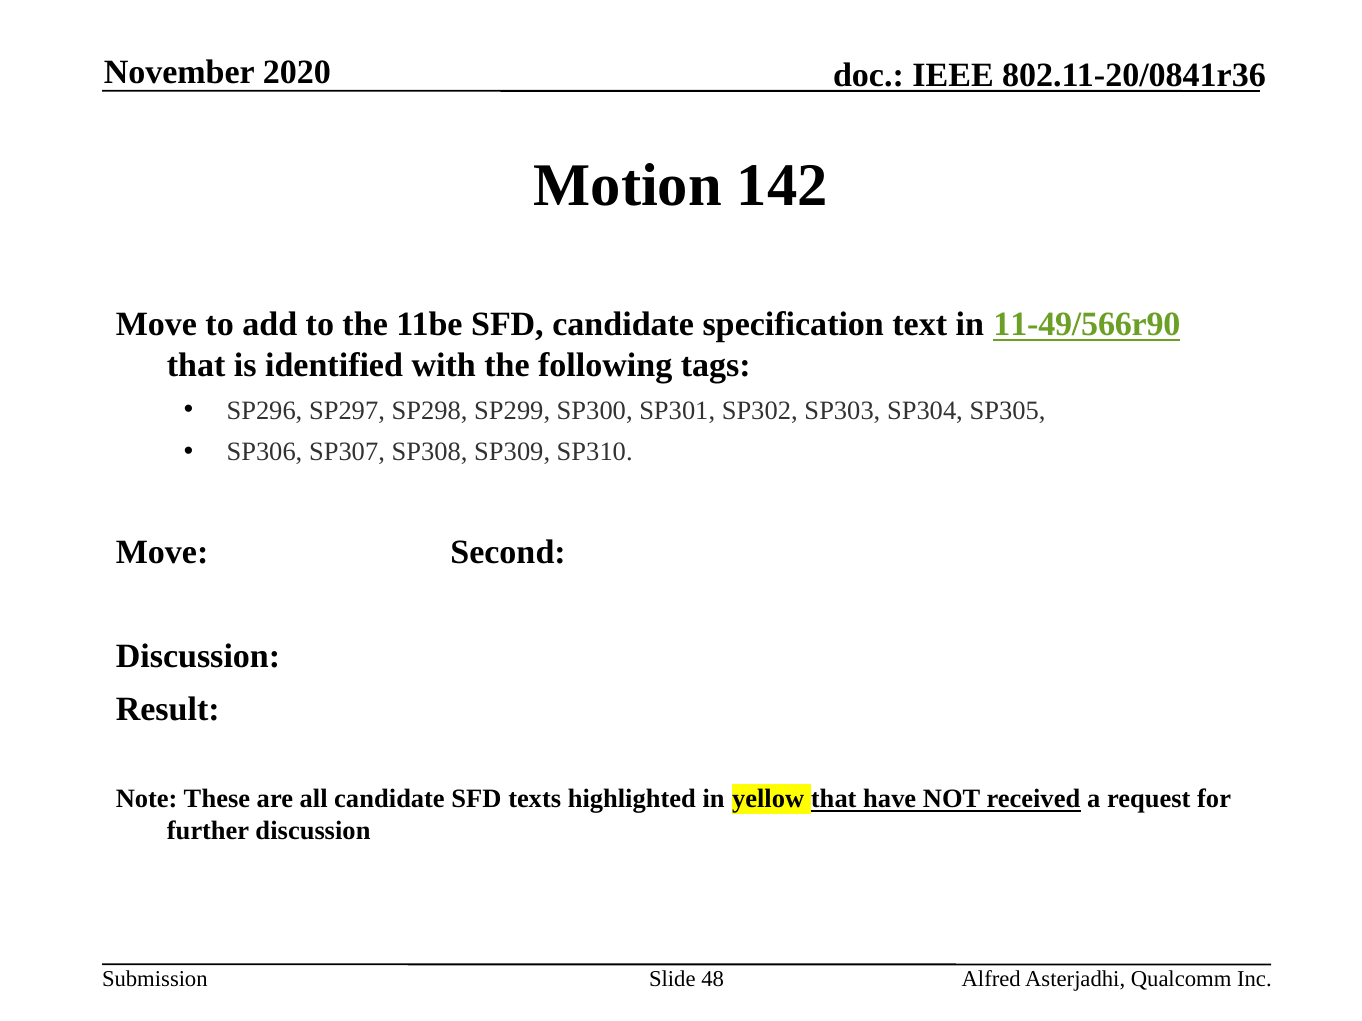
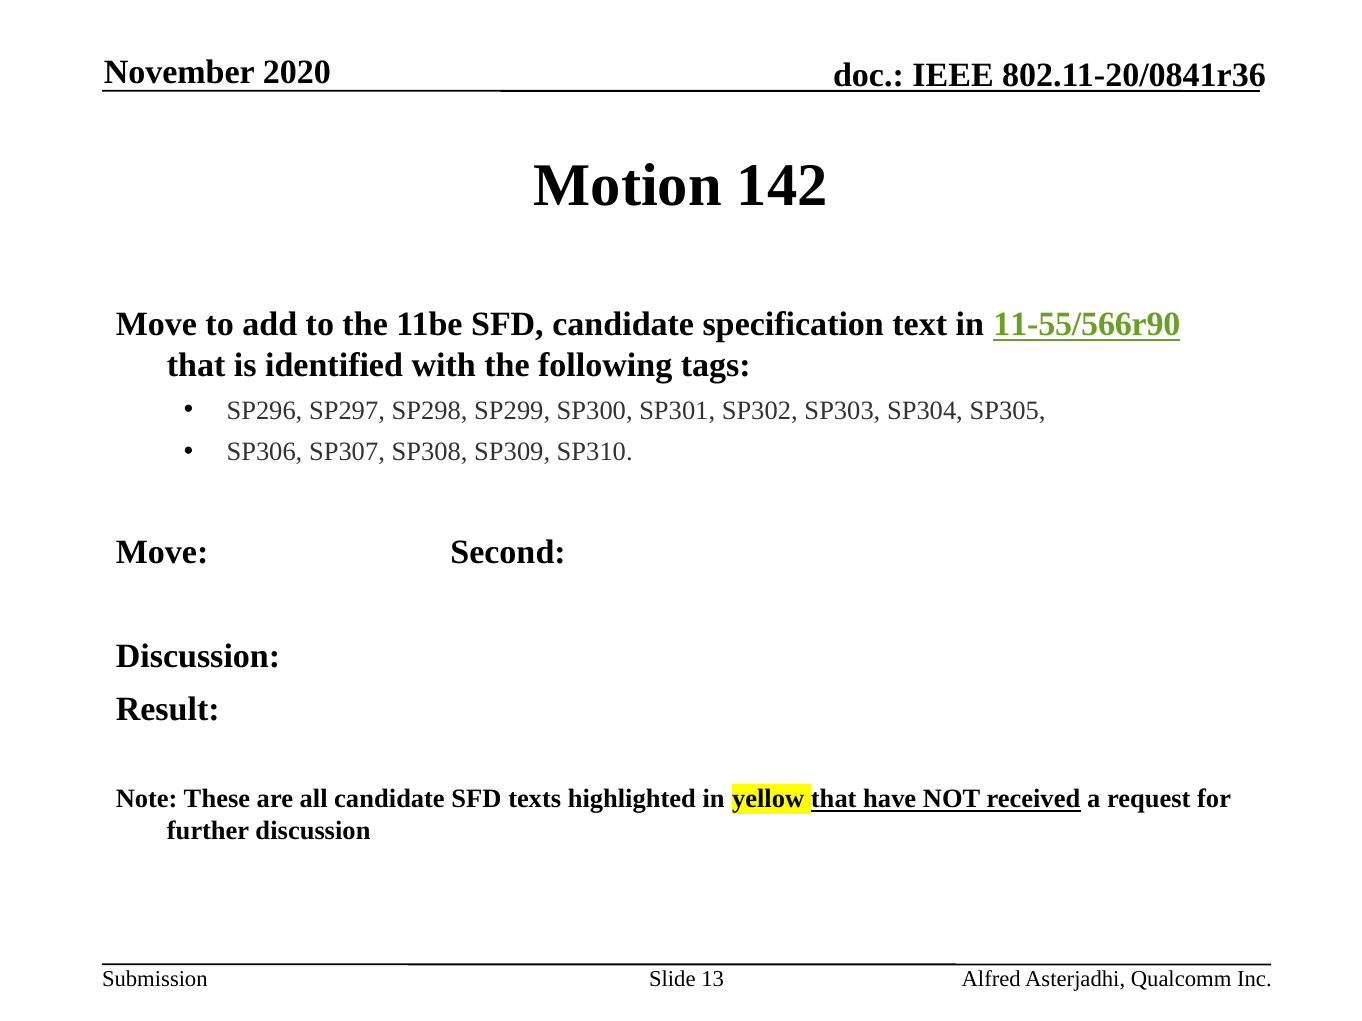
11-49/566r90: 11-49/566r90 -> 11-55/566r90 (1087, 325)
48: 48 -> 13 (713, 980)
